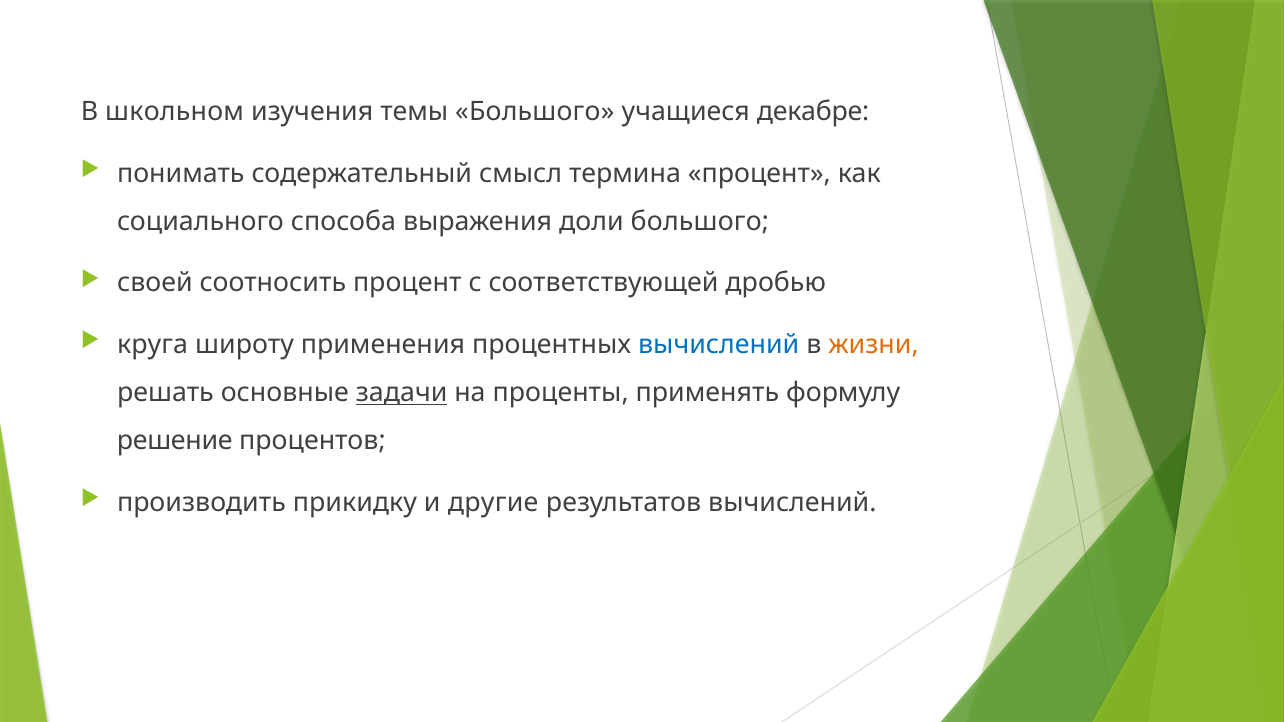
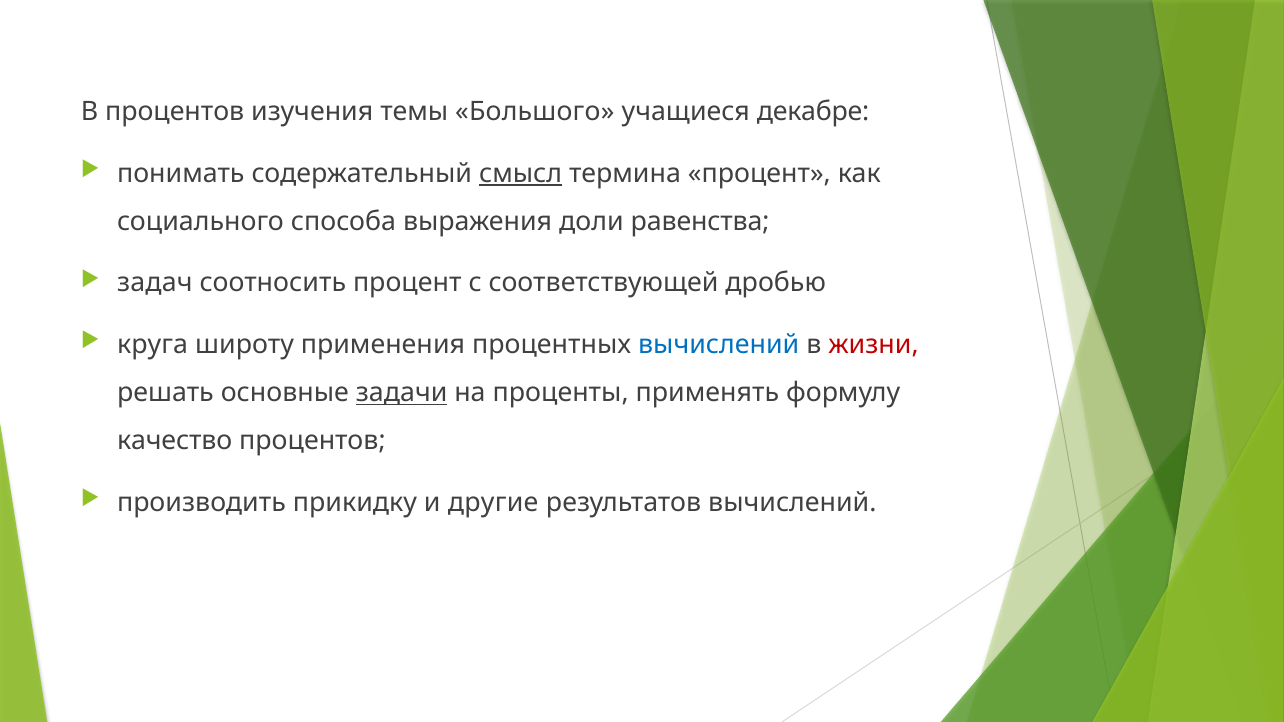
В школьном: школьном -> процентов (175, 112)
смысл underline: none -> present (521, 173)
доли большого: большого -> равенства (700, 222)
своей: своей -> задач (155, 283)
жизни colour: orange -> red (874, 345)
решение: решение -> качество (175, 441)
